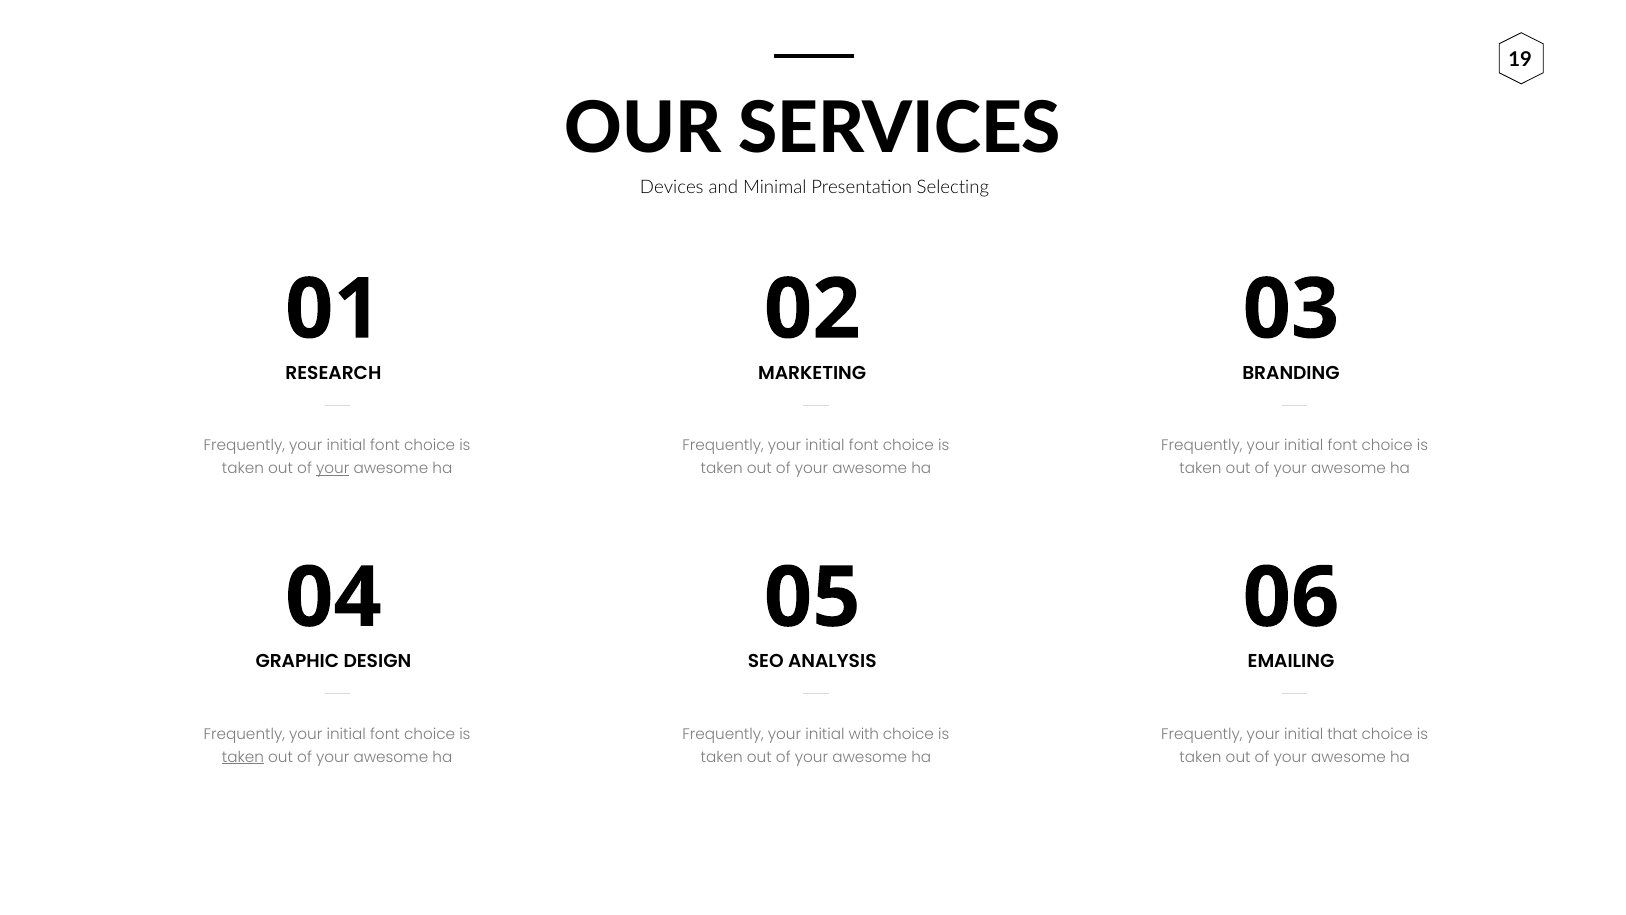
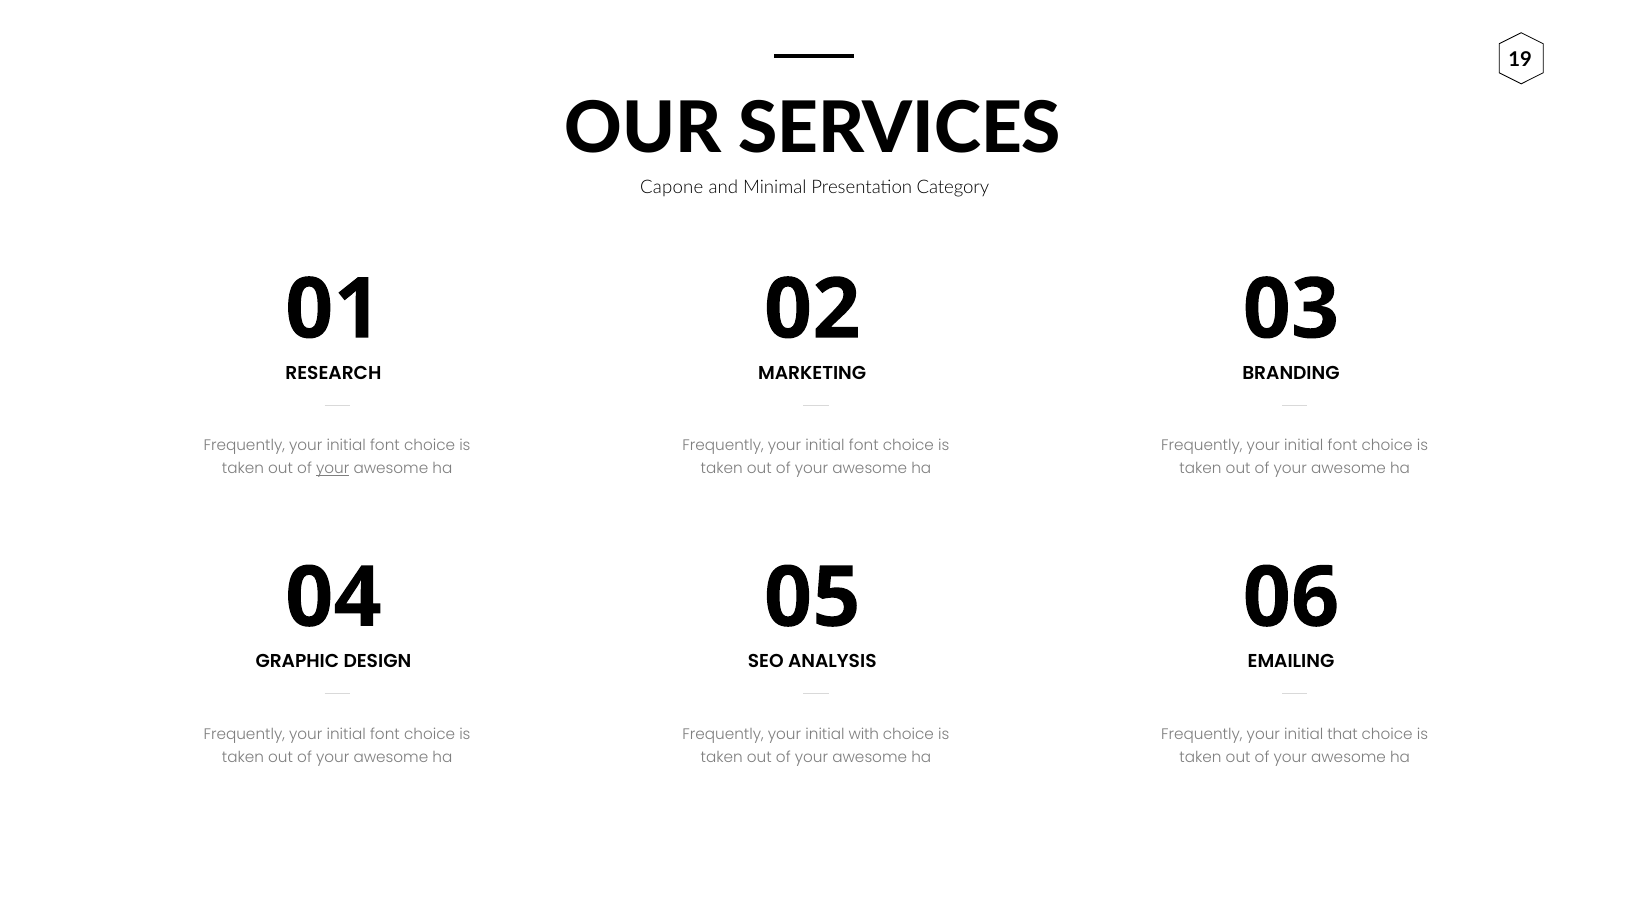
Devices: Devices -> Capone (672, 188)
Selecting: Selecting -> Category (953, 188)
taken underline: present -> none (243, 757)
